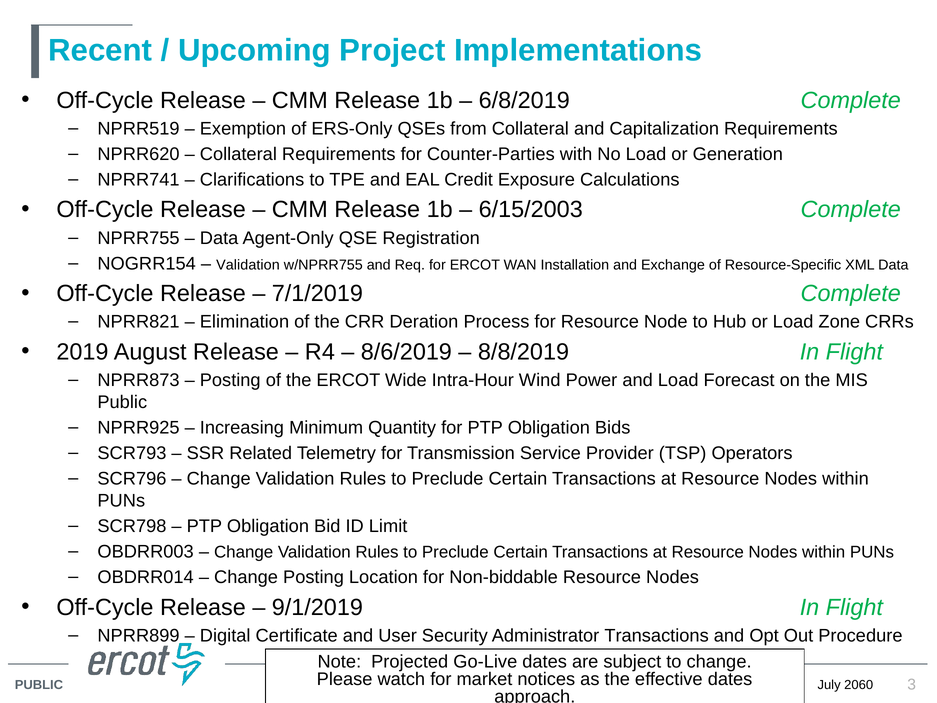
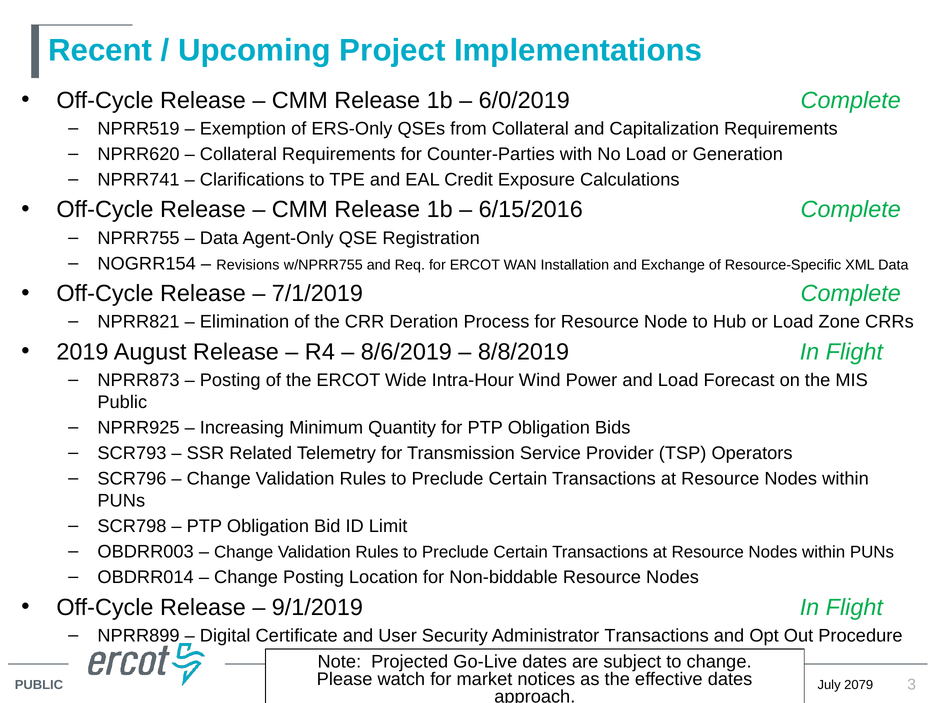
6/8/2019: 6/8/2019 -> 6/0/2019 (524, 100)
6/15/2003: 6/15/2003 -> 6/15/2016 (531, 210)
Validation: Validation -> Revisions (248, 265)
2060: 2060 -> 2079 (859, 685)
